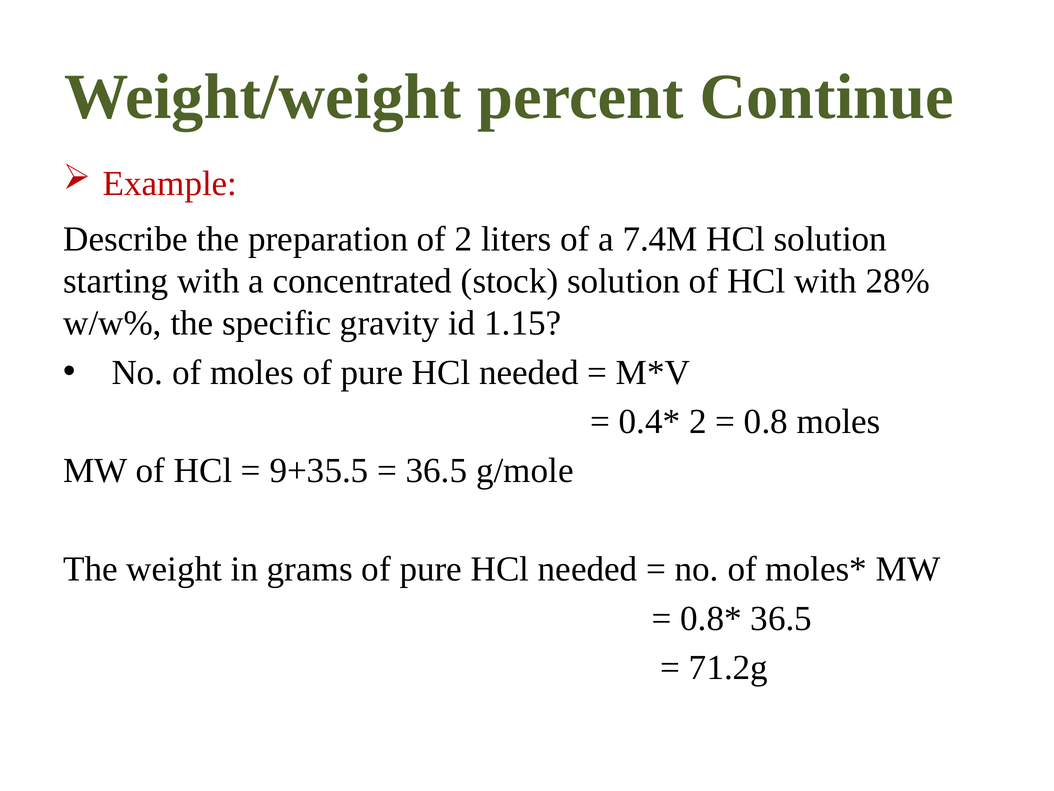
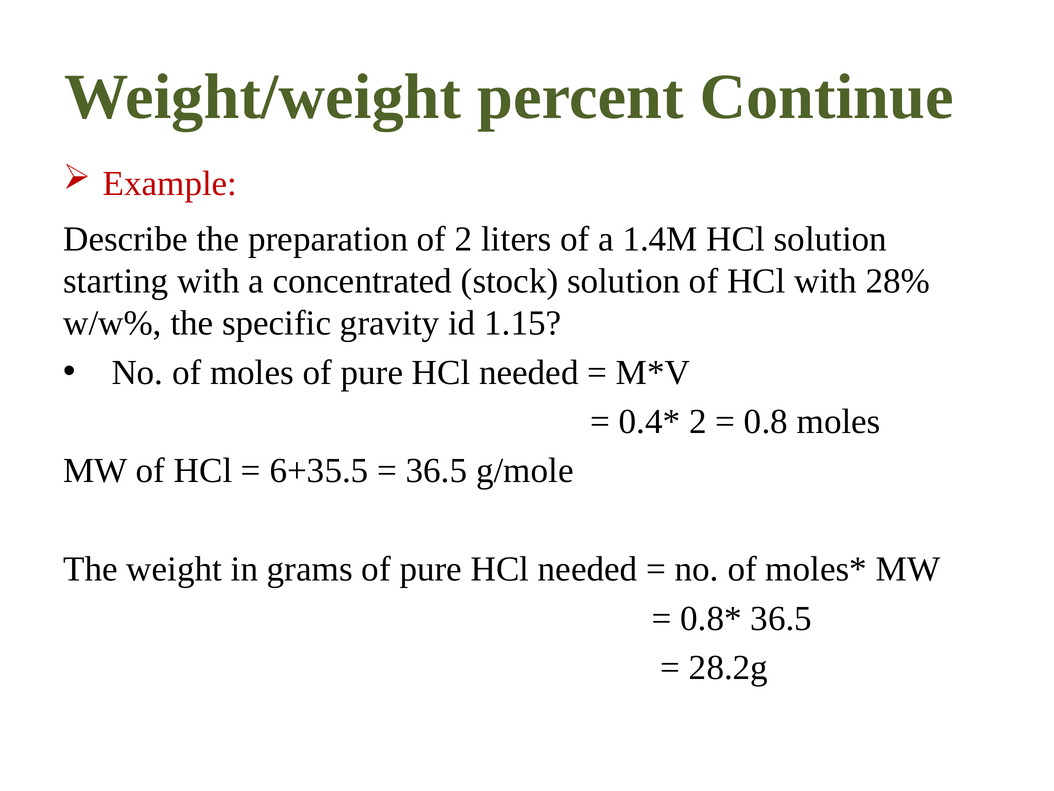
7.4M: 7.4M -> 1.4M (660, 239)
9+35.5: 9+35.5 -> 6+35.5 (319, 471)
71.2g: 71.2g -> 28.2g (729, 667)
